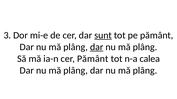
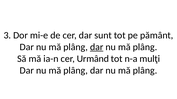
sunt underline: present -> none (103, 35)
cer Pământ: Pământ -> Urmând (93, 59)
calea: calea -> mulţi (150, 59)
